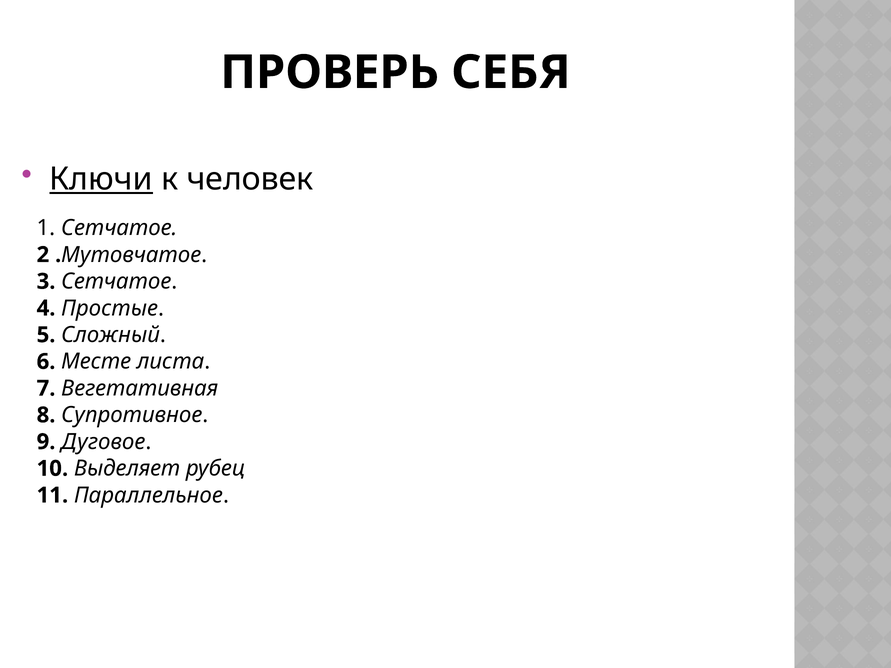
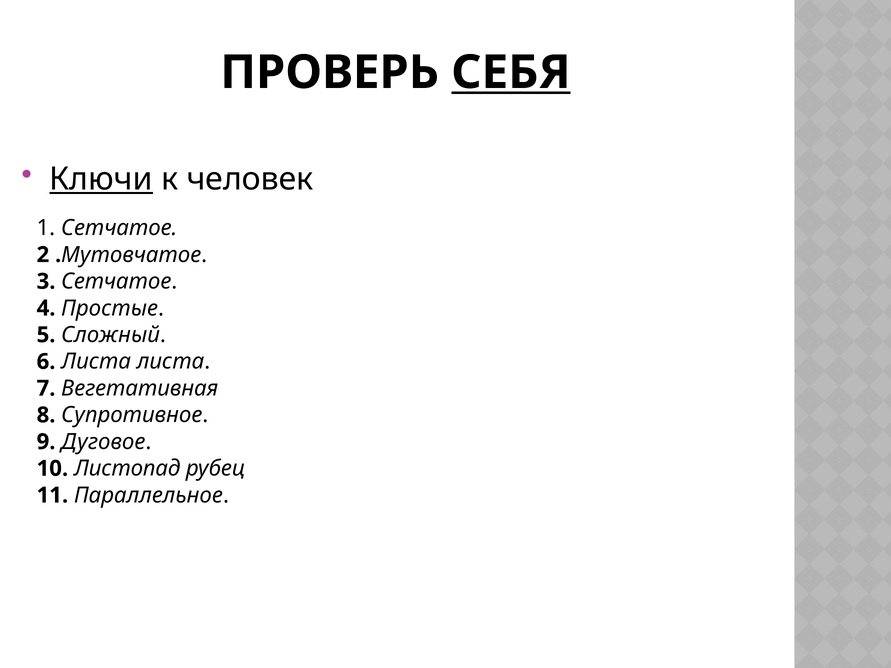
СЕБЯ underline: none -> present (511, 72)
6 Месте: Месте -> Листа (96, 362)
Выделяет: Выделяет -> Листопад (127, 469)
